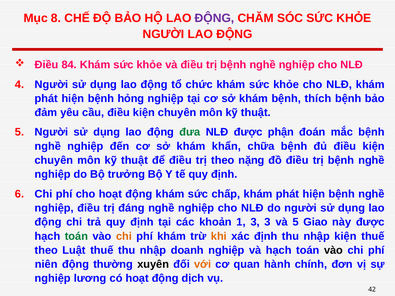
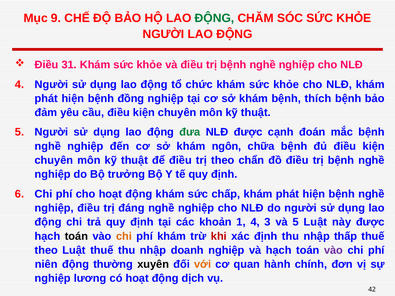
8: 8 -> 9 (56, 18)
ĐỘNG colour: purple -> green (214, 18)
84: 84 -> 31 (69, 65)
hỏng: hỏng -> đồng (131, 99)
phận: phận -> cạnh (281, 132)
khẩn: khẩn -> ngôn (227, 146)
nặng: nặng -> chẩn (251, 160)
1 3: 3 -> 4 (255, 222)
5 Giao: Giao -> Luật (315, 222)
toán colour: green -> black (76, 236)
khi colour: orange -> red (219, 236)
nhập kiện: kiện -> thấp (346, 236)
vào colour: black -> purple (333, 250)
